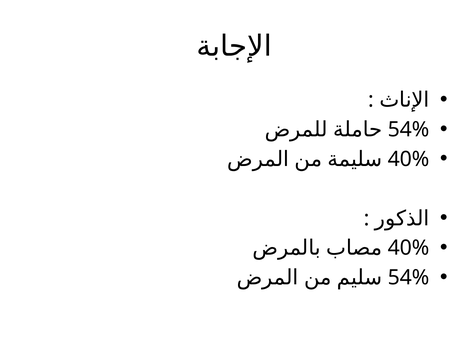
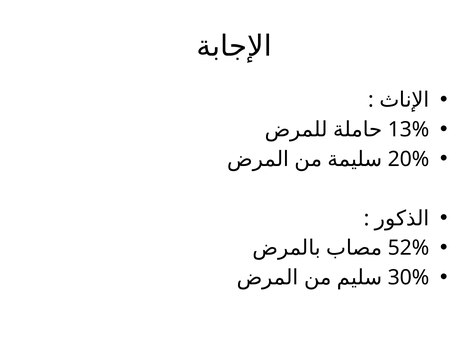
54%: 54% -> 13% (409, 129)
40%: 40% -> 20% (409, 159)
40%: 40% -> 52% (409, 248)
54%: 54% -> 30% (409, 278)
